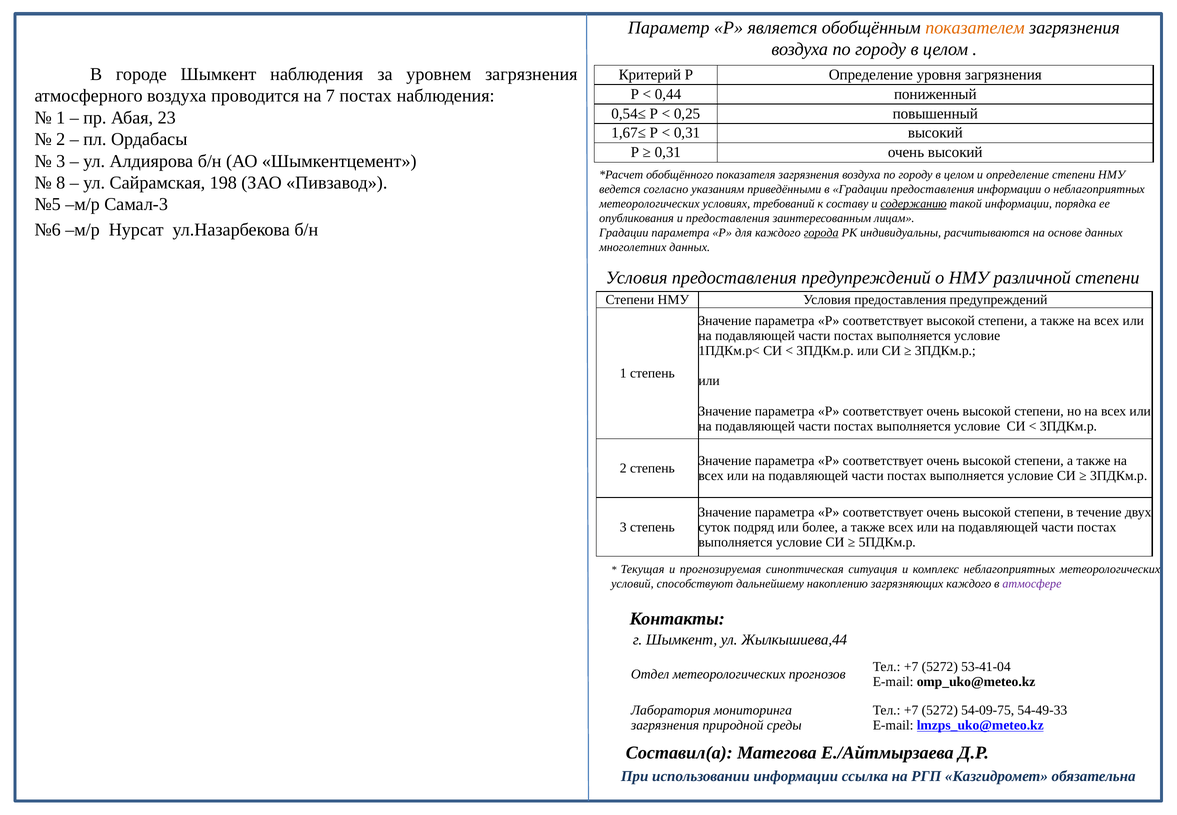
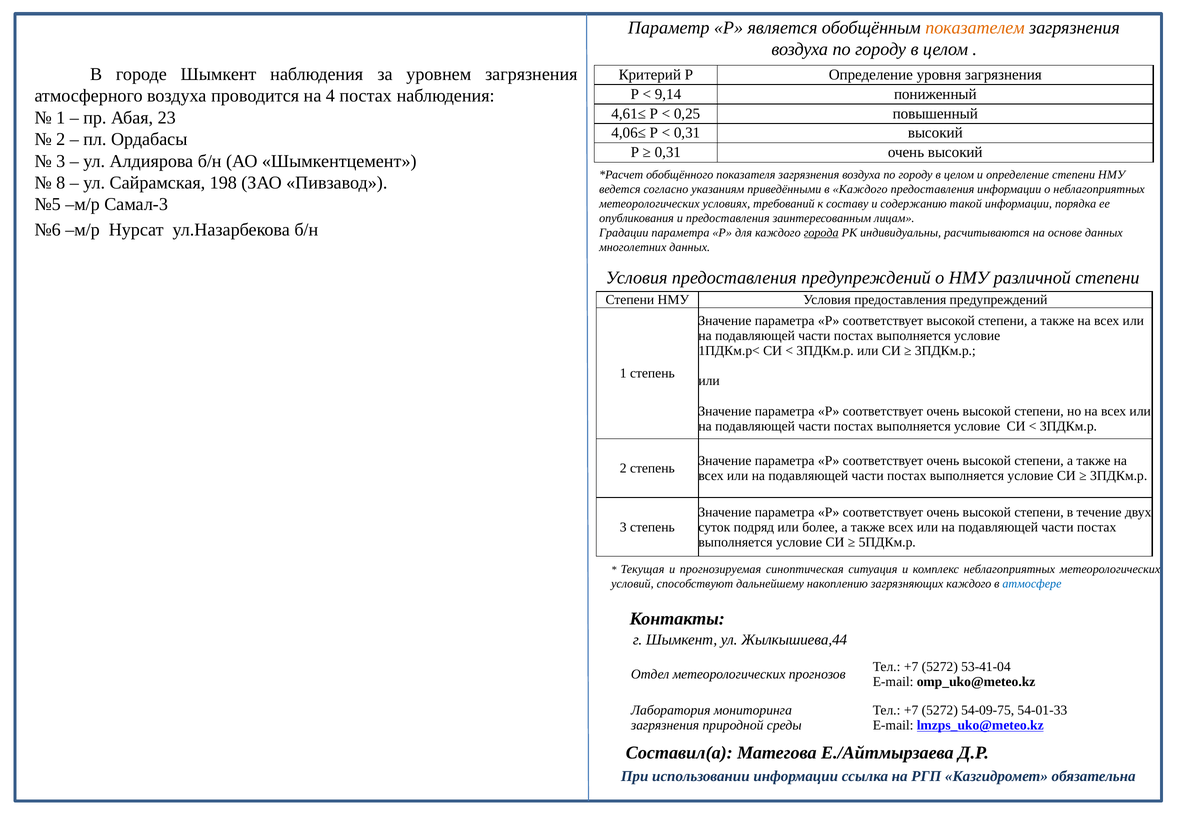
0,44: 0,44 -> 9,14 (668, 94)
7: 7 -> 4 (330, 96)
0,54≤: 0,54≤ -> 4,61≤ (629, 114)
1,67≤: 1,67≤ -> 4,06≤ (629, 133)
в Градации: Градации -> Каждого (860, 189)
содержанию underline: present -> none (914, 204)
атмосфере colour: purple -> blue (1032, 584)
54-49-33: 54-49-33 -> 54-01-33 (1042, 710)
